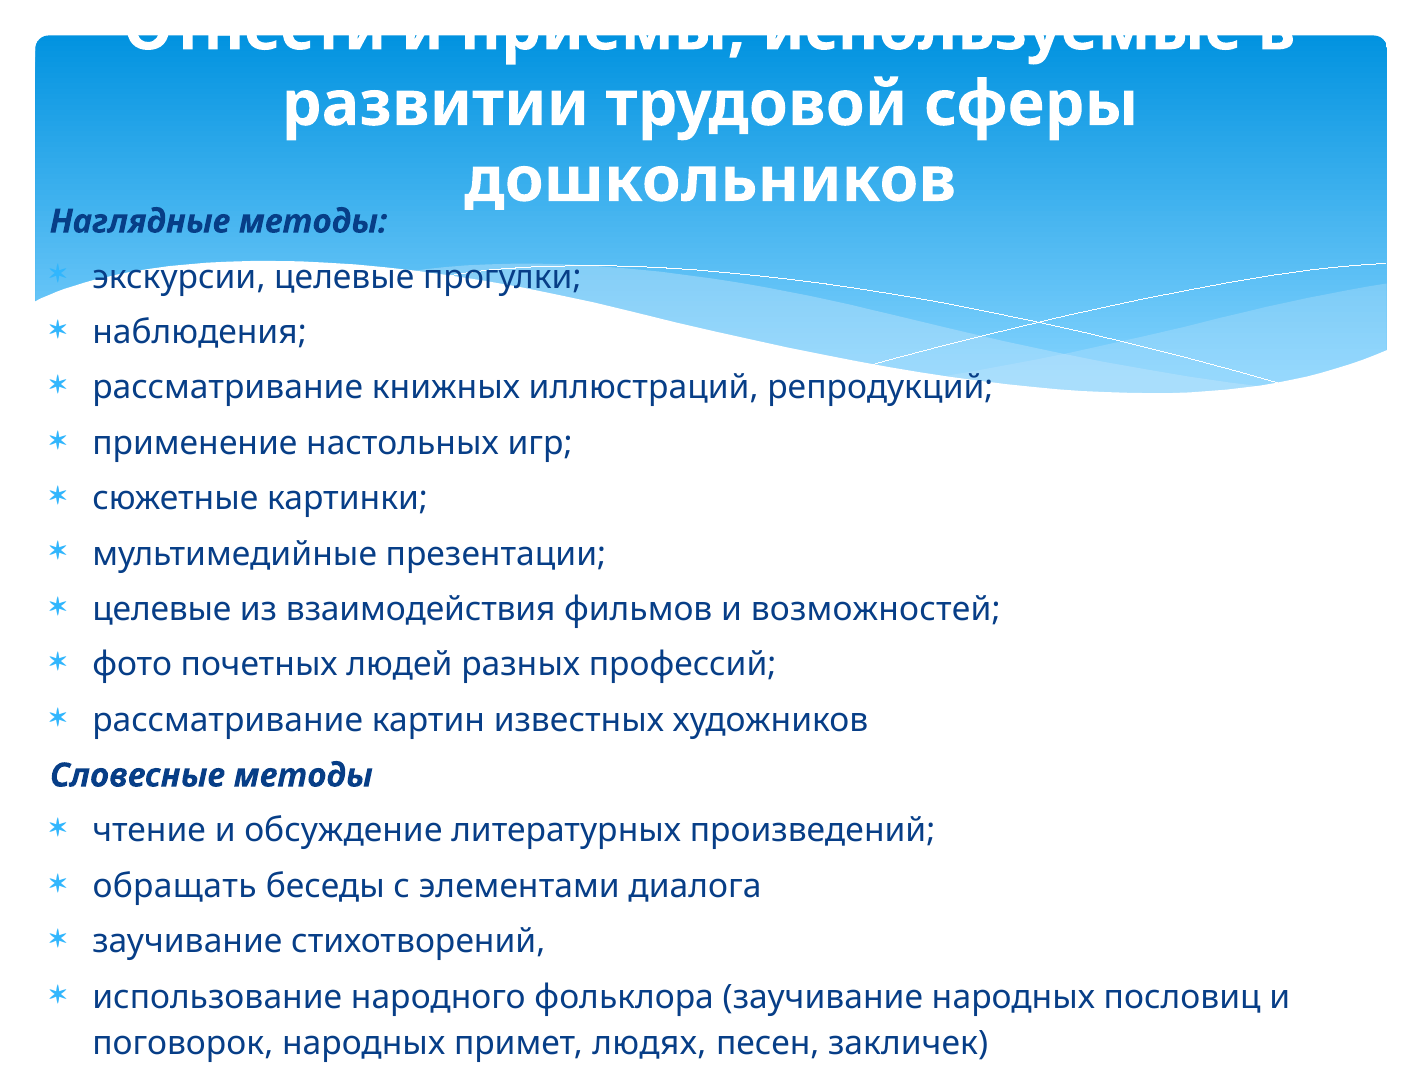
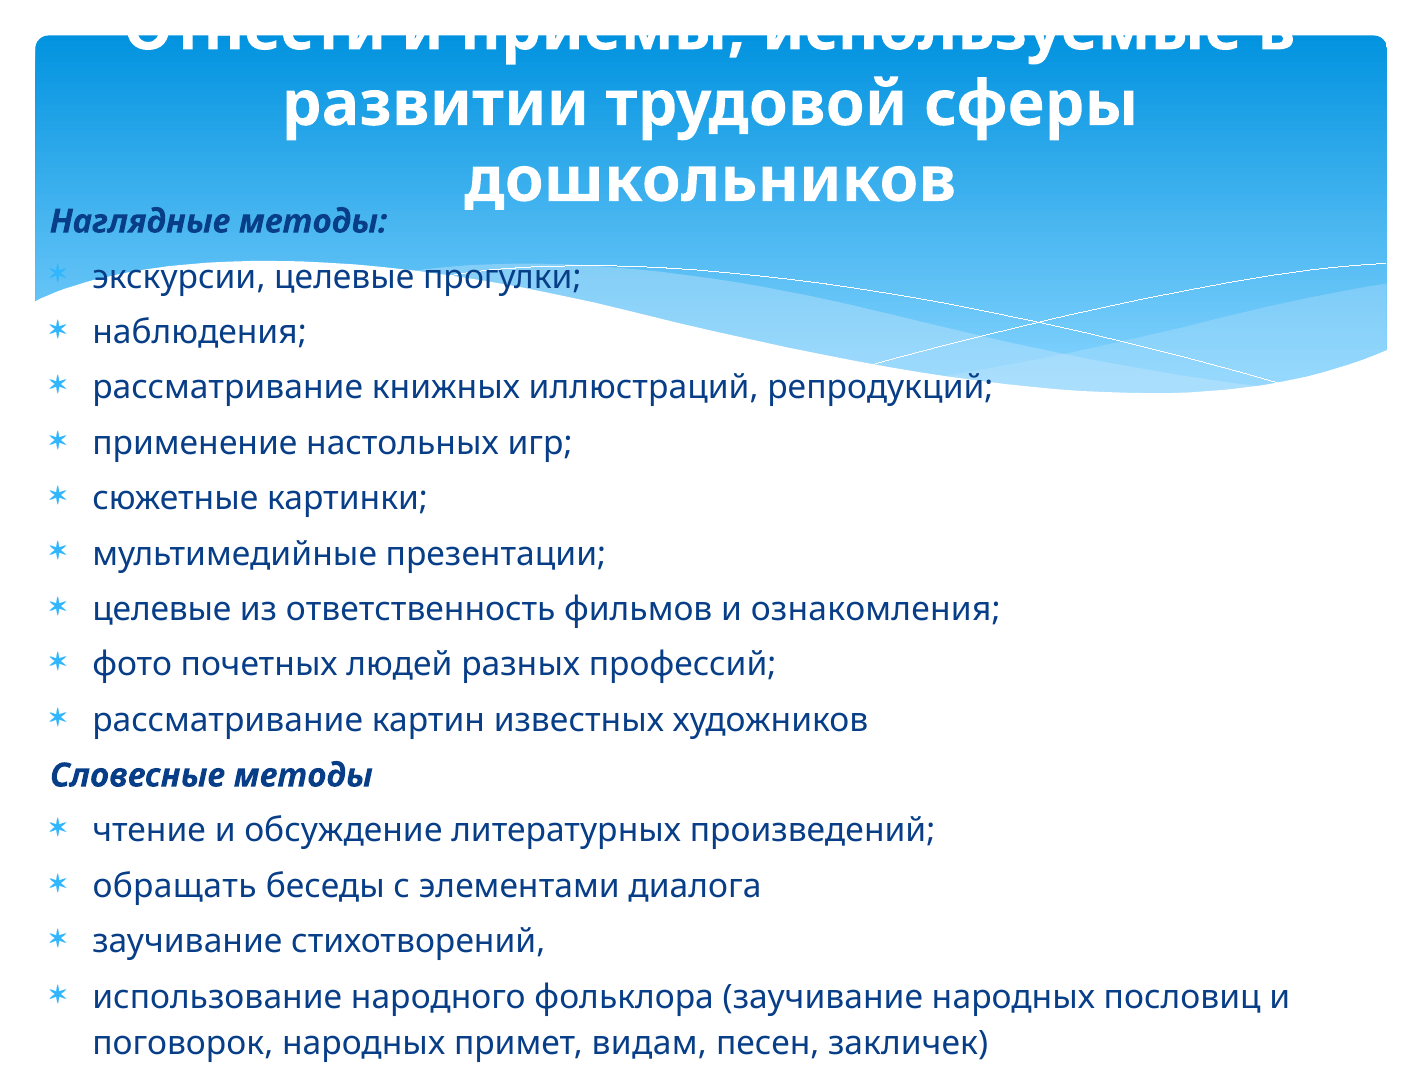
взаимодействия: взаимодействия -> ответственность (421, 609)
возможностей: возможностей -> ознакомления (876, 609)
людях: людях -> видам (649, 1043)
